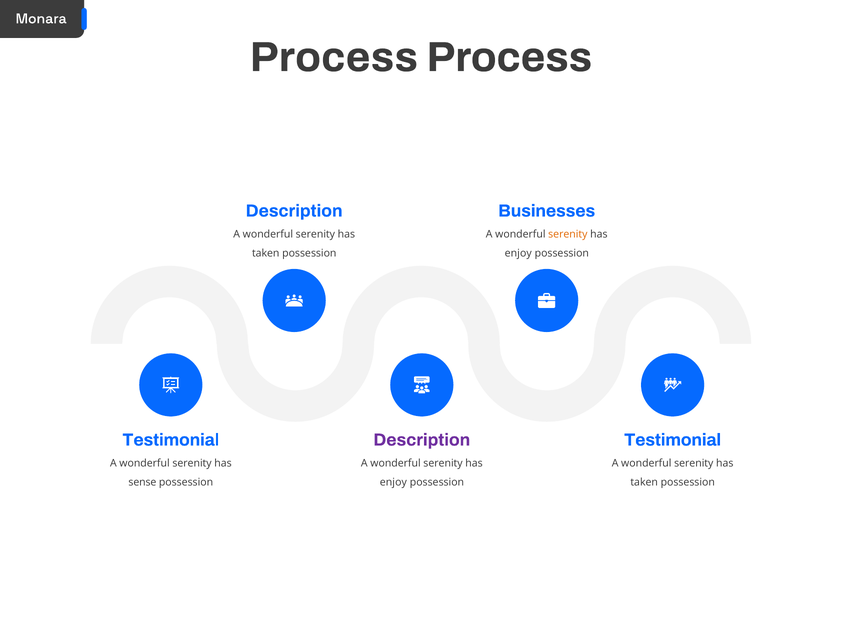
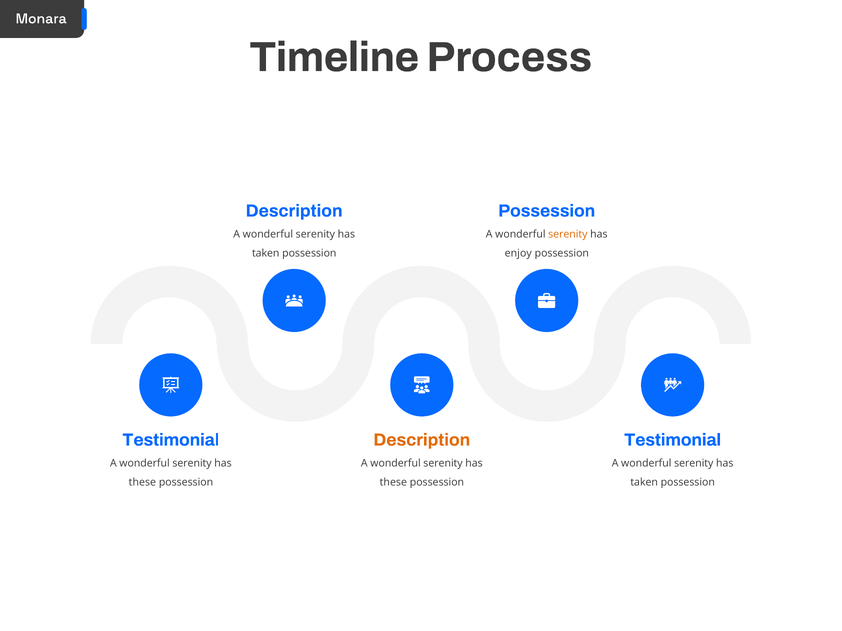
Process: Process -> Timeline (334, 57)
Businesses: Businesses -> Possession (547, 211)
Description colour: purple -> orange (422, 440)
sense: sense -> these (142, 483)
enjoy: enjoy -> these (393, 483)
